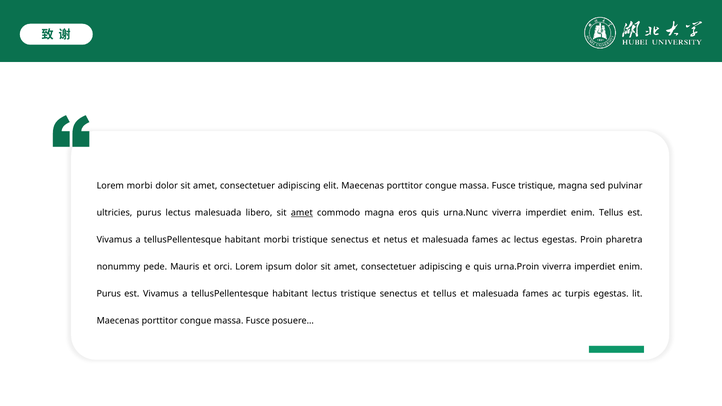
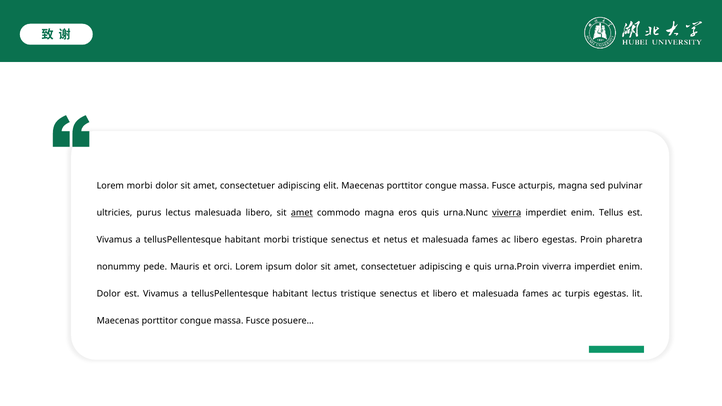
Fusce tristique: tristique -> acturpis (537, 186)
viverra underline: none -> present (507, 213)
ac lectus: lectus -> libero (526, 240)
Purus: Purus -> Dolor (109, 294)
et tellus: tellus -> libero (445, 294)
